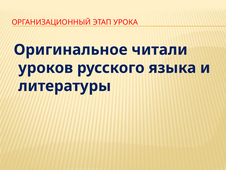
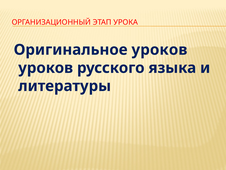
Оригинальное читали: читали -> уроков (159, 50)
